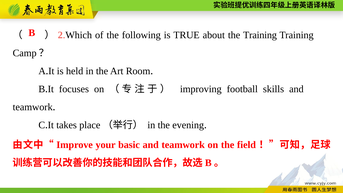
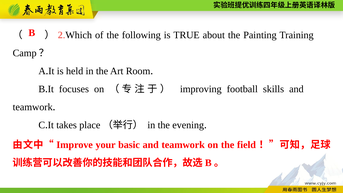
the Training: Training -> Painting (260, 35)
